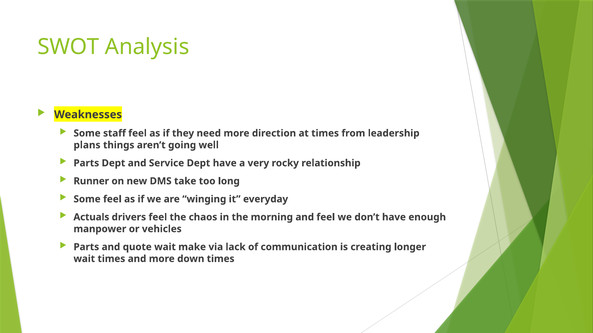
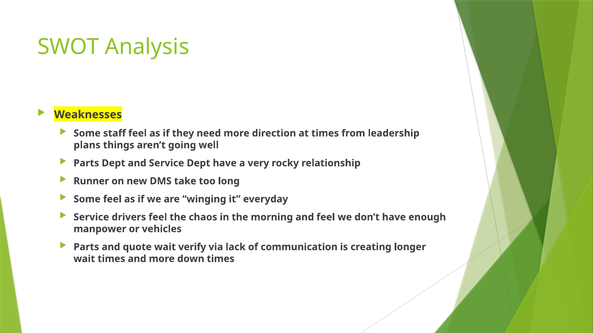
Actuals: Actuals -> Service (91, 217)
make: make -> verify (192, 247)
